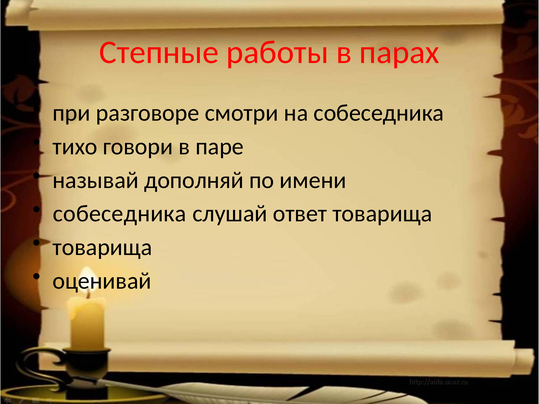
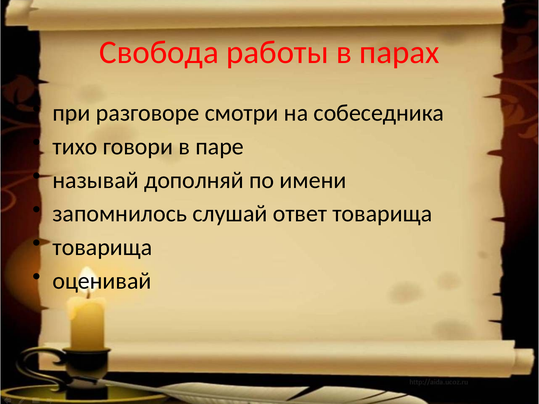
Степные: Степные -> Свобода (159, 52)
собеседника: собеседника -> запомнилось (120, 214)
